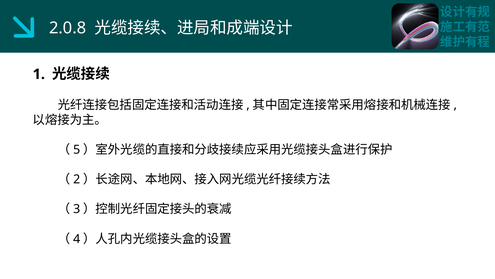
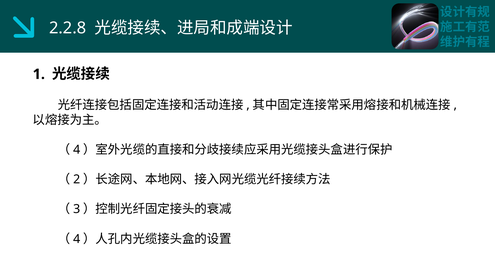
2.0.8: 2.0.8 -> 2.2.8 (68, 28)
5: 5 -> 4 (77, 149)
